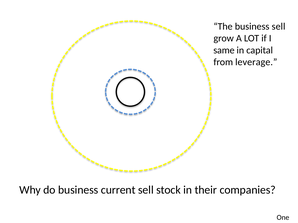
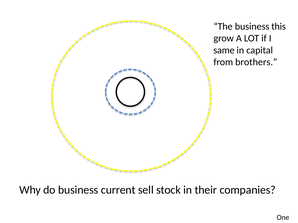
business sell: sell -> this (279, 26)
leverage: leverage -> brothers (256, 62)
